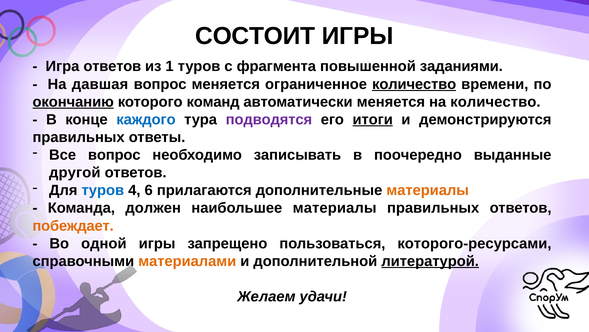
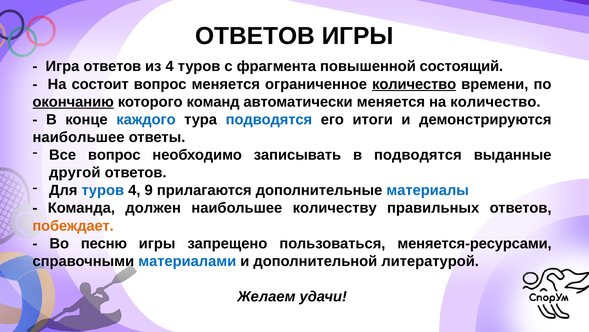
СОСТОИТ: СОСТОИТ -> ОТВЕТОВ (255, 36)
из 1: 1 -> 4 (170, 66)
заданиями: заданиями -> состоящий (461, 66)
давшая: давшая -> состоит (100, 84)
подводятся colour: purple -> blue (269, 119)
итоги underline: present -> none (373, 119)
правильных: правильных -> наибольшее (79, 137)
в поочередно: поочередно -> подводятся (418, 155)
6: 6 -> 9 (149, 190)
материалы colour: orange -> blue (428, 190)
наибольшее материалы: материалы -> количеству (335, 208)
одной: одной -> песню (104, 243)
которого-ресурсами: которого-ресурсами -> меняется-ресурсами (475, 243)
материалами colour: orange -> blue (187, 261)
литературой underline: present -> none (430, 261)
